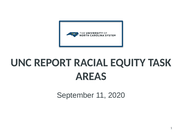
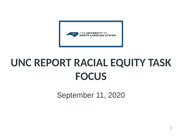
AREAS: AREAS -> FOCUS (91, 76)
